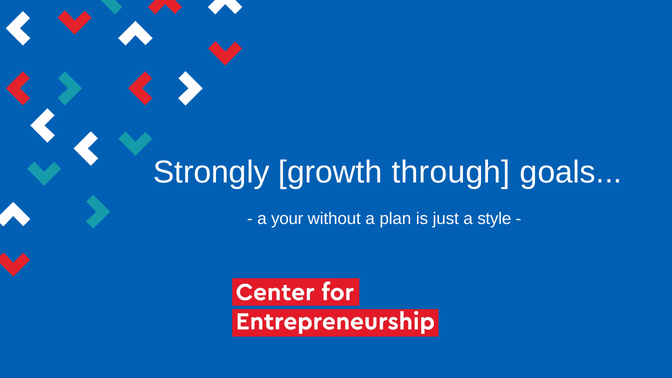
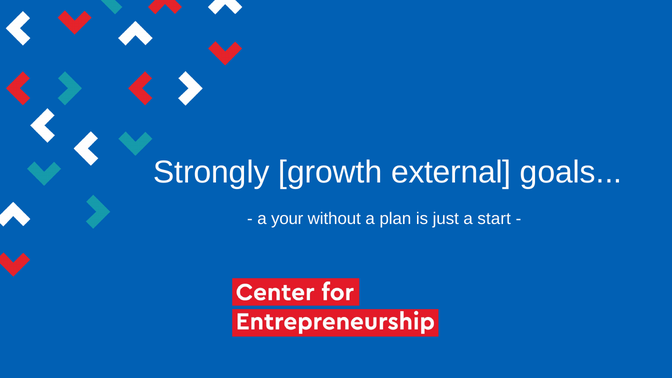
through: through -> external (451, 172)
style: style -> start (494, 219)
